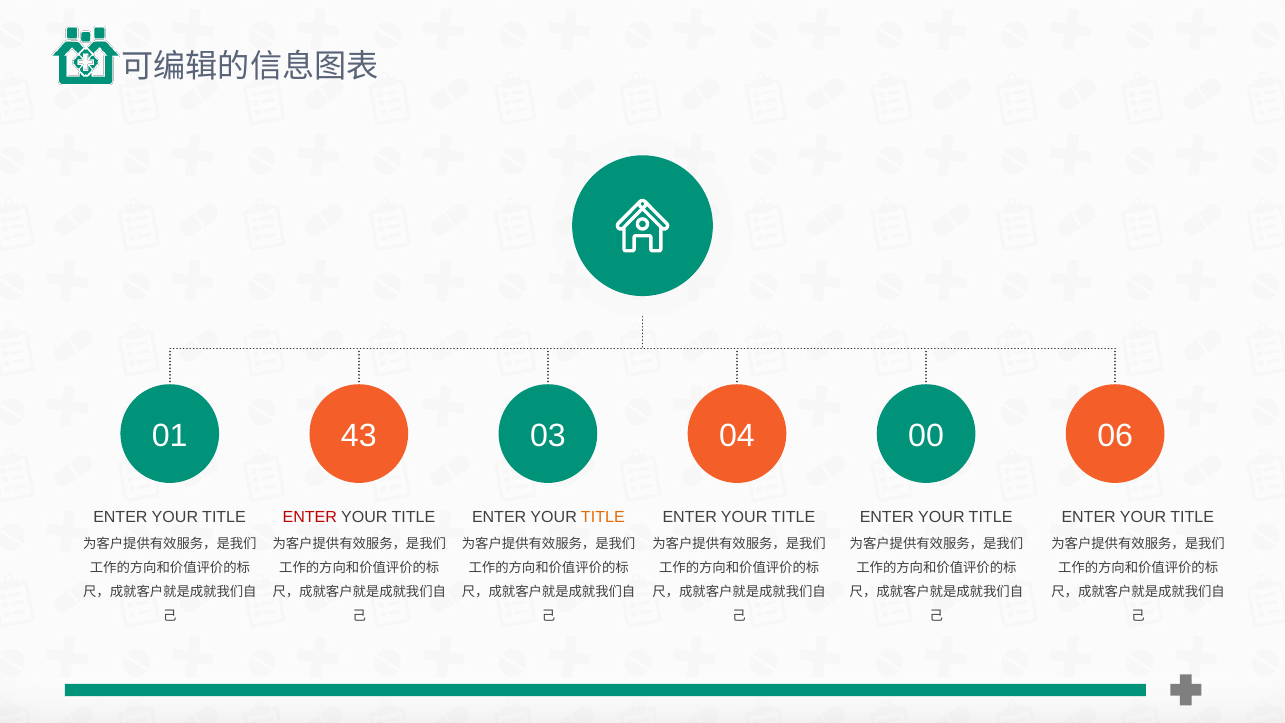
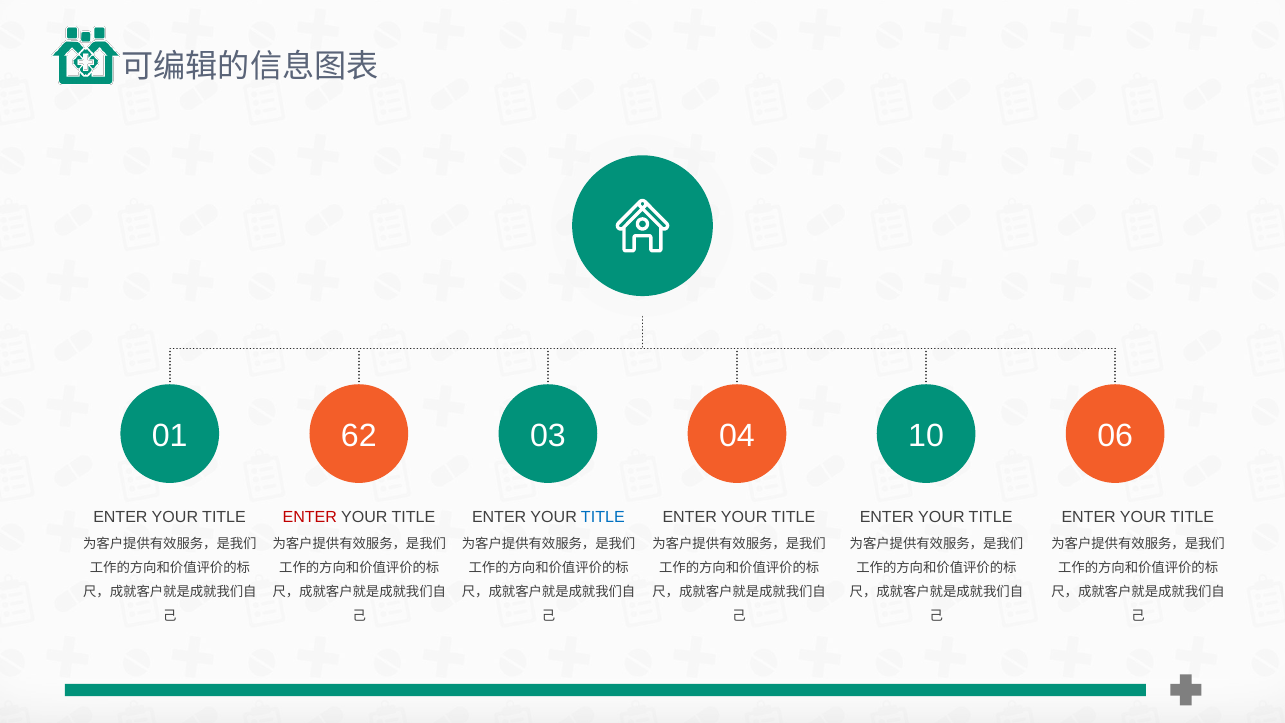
43: 43 -> 62 (359, 436)
00: 00 -> 10 (926, 436)
TITLE colour: orange -> blue (603, 517)
